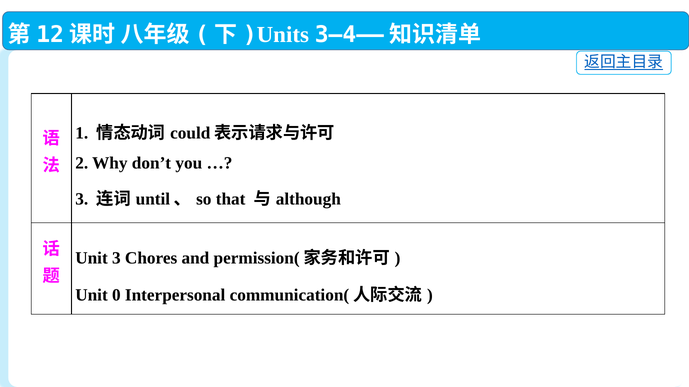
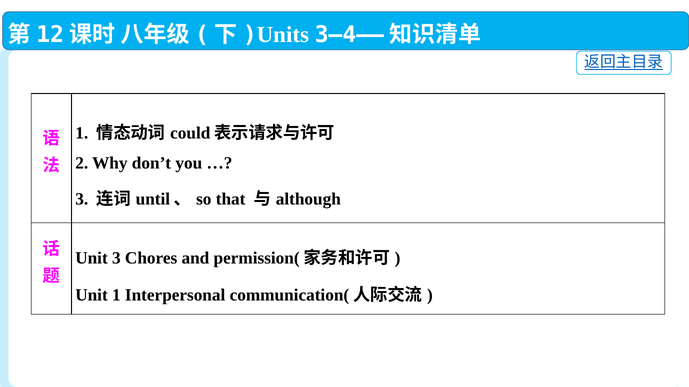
Unit 0: 0 -> 1 (116, 296)
